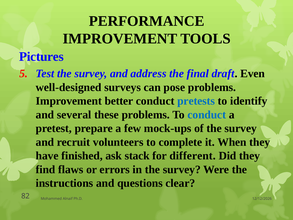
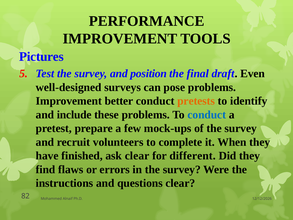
address: address -> position (149, 74)
pretests colour: blue -> orange (196, 101)
several: several -> include (74, 115)
ask stack: stack -> clear (137, 156)
